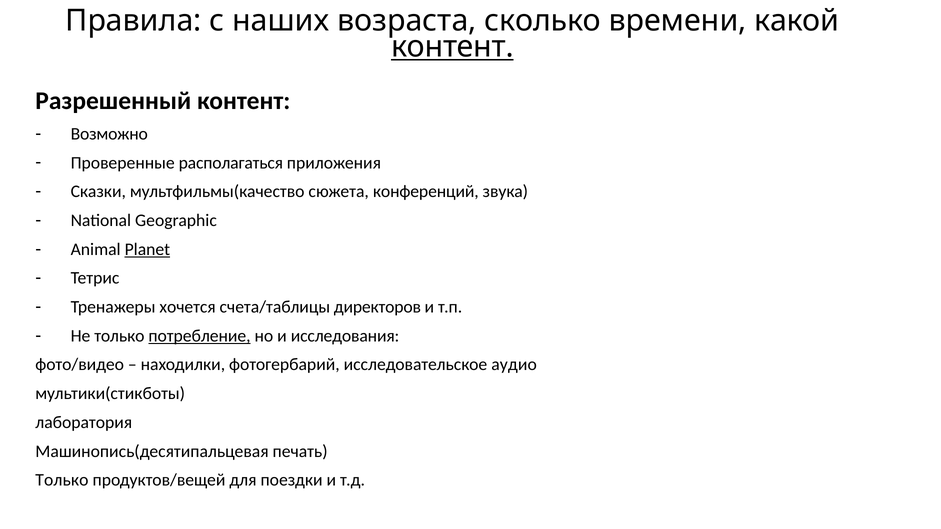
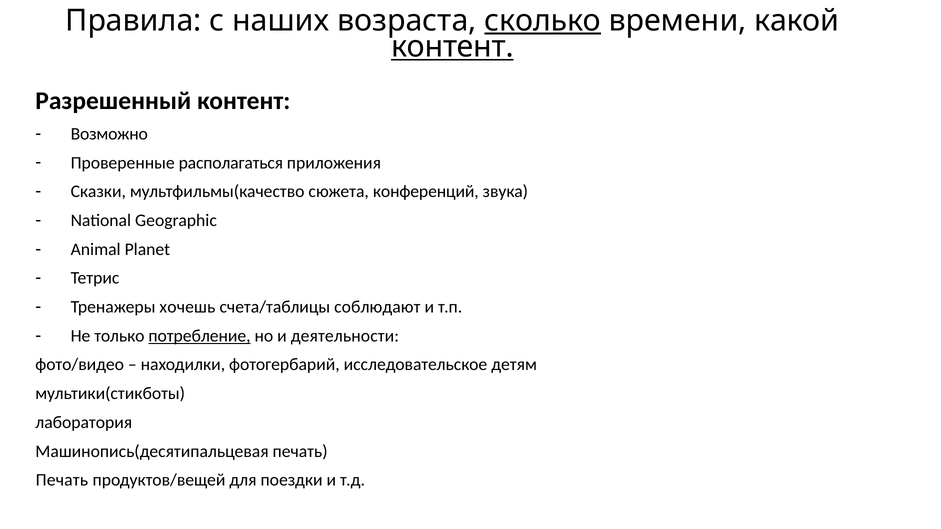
сколько underline: none -> present (543, 21)
Planet underline: present -> none (147, 249)
хочется: хочется -> хочешь (187, 307)
директоров: директоров -> соблюдают (377, 307)
исследования: исследования -> деятельности (345, 336)
аудио: аудио -> детям (514, 365)
Только: Только -> Печать (62, 480)
